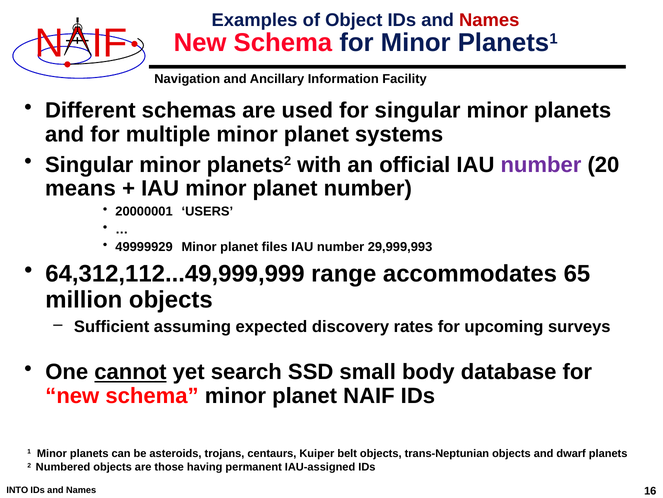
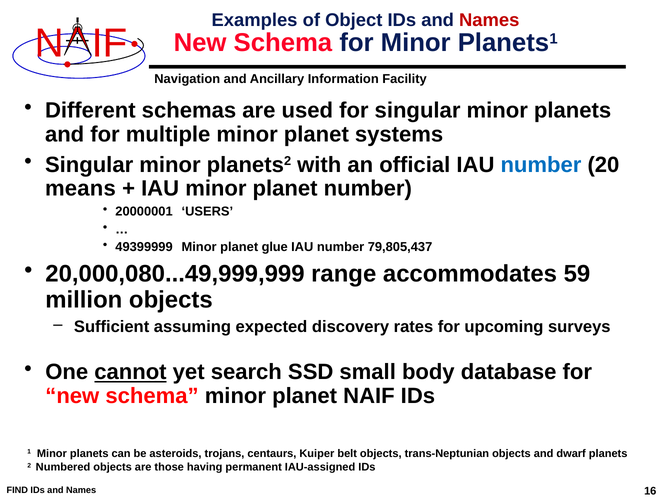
number colour: purple -> blue (541, 165)
49999929: 49999929 -> 49399999 (144, 247)
files: files -> glue (275, 247)
29,999,993: 29,999,993 -> 79,805,437 (400, 247)
64,312,112...49,999,999: 64,312,112...49,999,999 -> 20,000,080...49,999,999 (175, 274)
65: 65 -> 59 (577, 274)
INTO: INTO -> FIND (17, 489)
